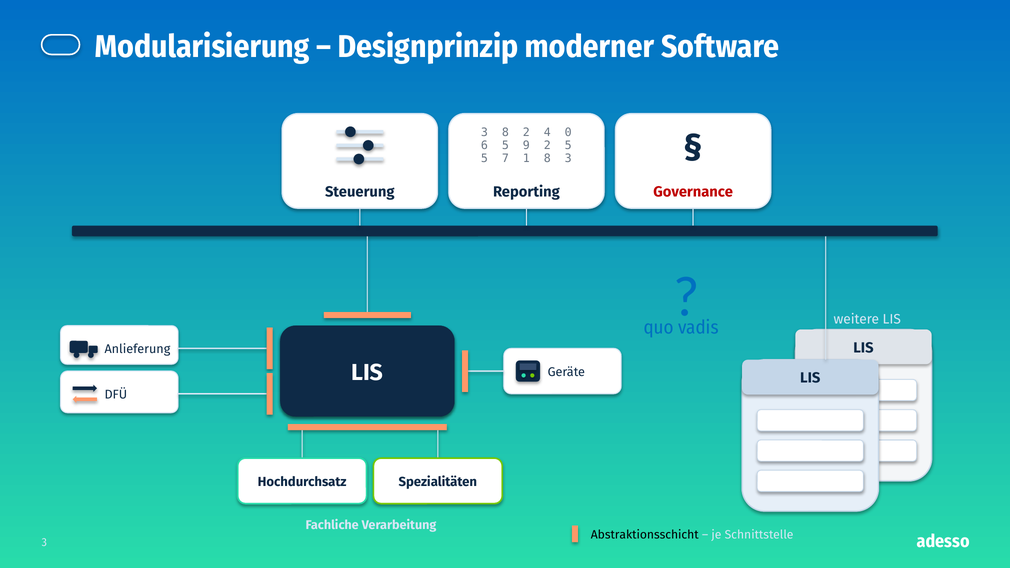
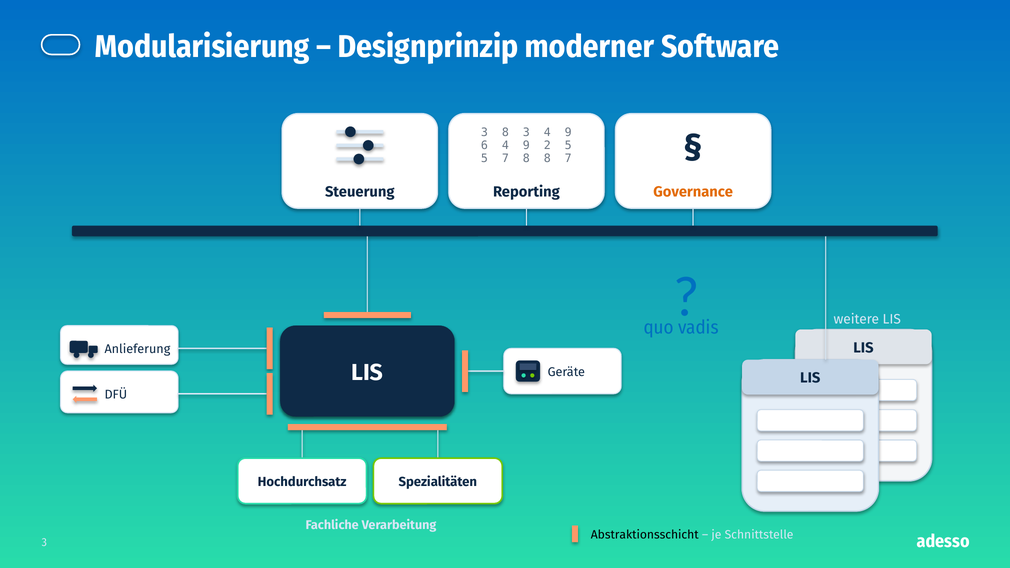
8 2: 2 -> 3 (526, 132)
0: 0 -> 9 (568, 132)
6 5: 5 -> 4 (505, 146)
7 1: 1 -> 8 (526, 159)
8 3: 3 -> 7 (568, 159)
Governance colour: red -> orange (693, 192)
